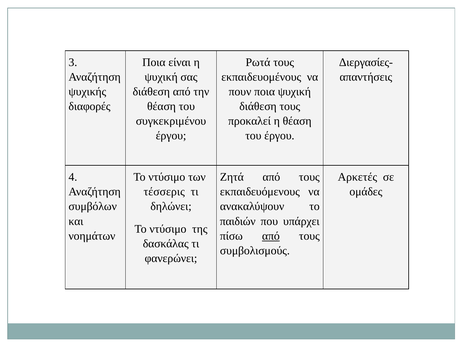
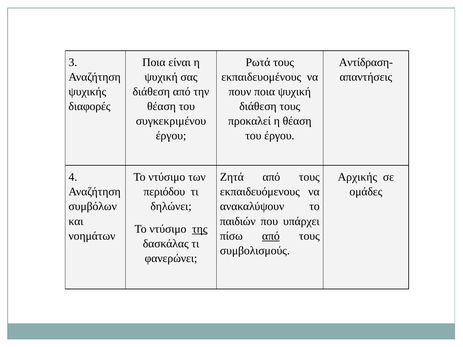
Διεργασίες-: Διεργασίες- -> Αντίδραση- (366, 62)
Αρκετές: Αρκετές -> Αρχικής (357, 177)
τέσσερις: τέσσερις -> περιόδου (164, 192)
της underline: none -> present (200, 229)
